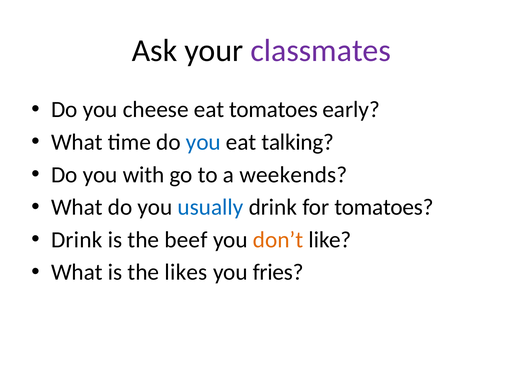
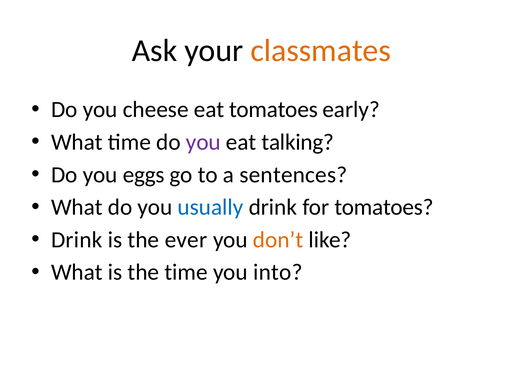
classmates colour: purple -> orange (321, 51)
you colour: blue -> purple (203, 142)
with: with -> eggs (144, 175)
weekends: weekends -> sentences (293, 175)
beef: beef -> ever (186, 240)
the likes: likes -> time (186, 272)
fries: fries -> into (278, 272)
